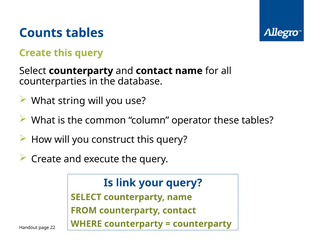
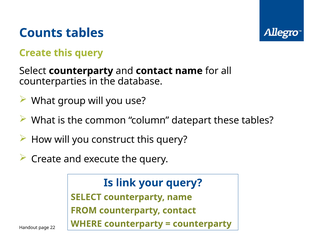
string: string -> group (72, 101)
operator: operator -> datepart (191, 120)
